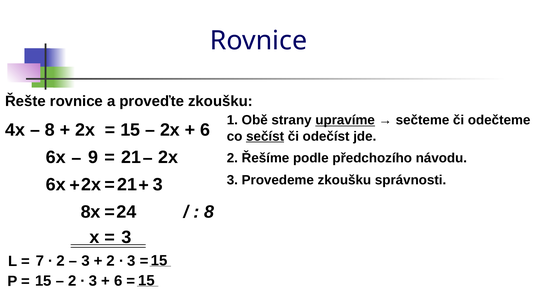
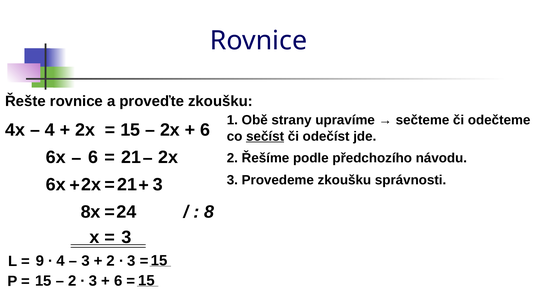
upravíme underline: present -> none (345, 120)
8: 8 -> 4 (50, 130)
6x 9: 9 -> 6 (93, 158)
7: 7 -> 9 (40, 261)
2: 2 -> 4 (61, 261)
